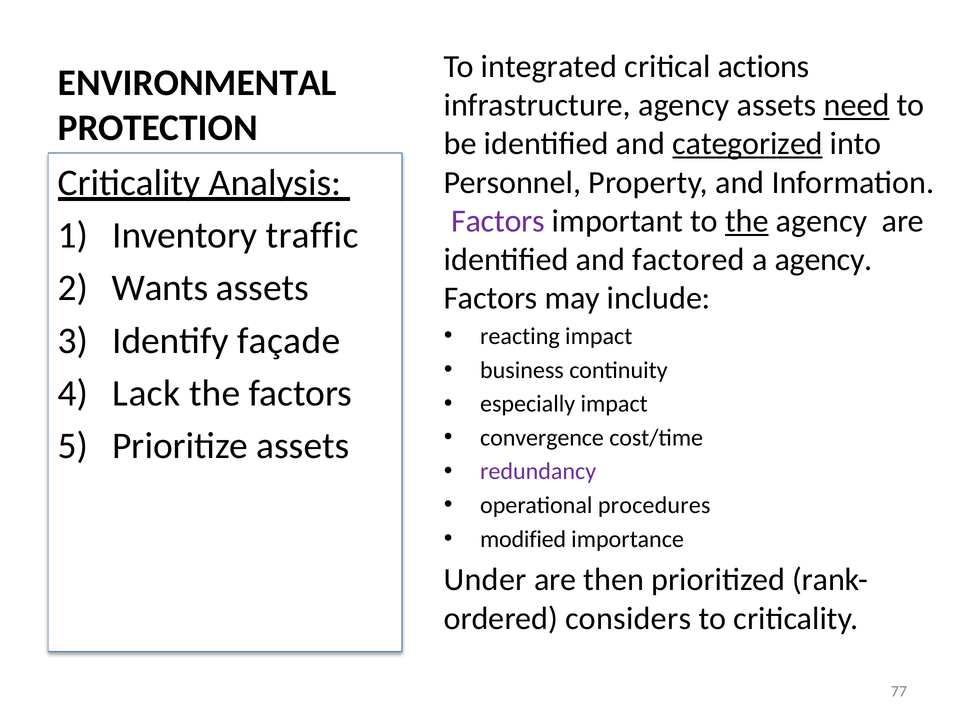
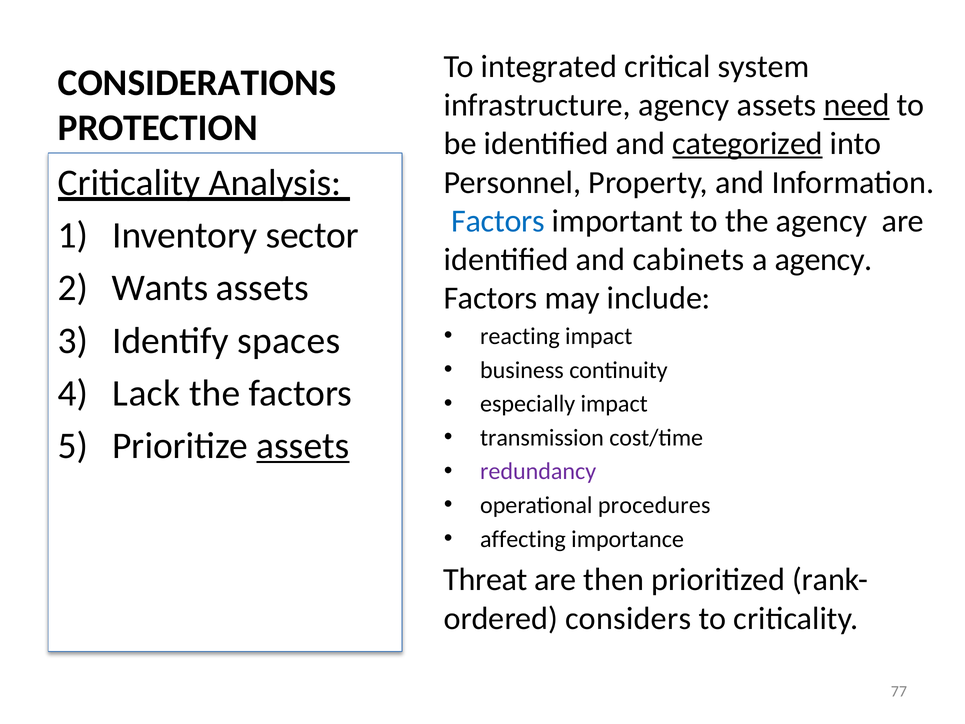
actions: actions -> system (763, 67)
ENVIRONMENTAL: ENVIRONMENTAL -> CONSIDERATIONS (197, 83)
Factors colour: purple -> blue (498, 221)
the underline: present -> none (747, 221)
traffic: traffic -> sector (312, 235)
factored: factored -> cabinets (688, 260)
façade: façade -> spaces (289, 341)
convergence: convergence -> transmission (542, 438)
assets underline: none -> present (303, 446)
modified: modified -> affecting (523, 539)
Under: Under -> Threat (485, 580)
